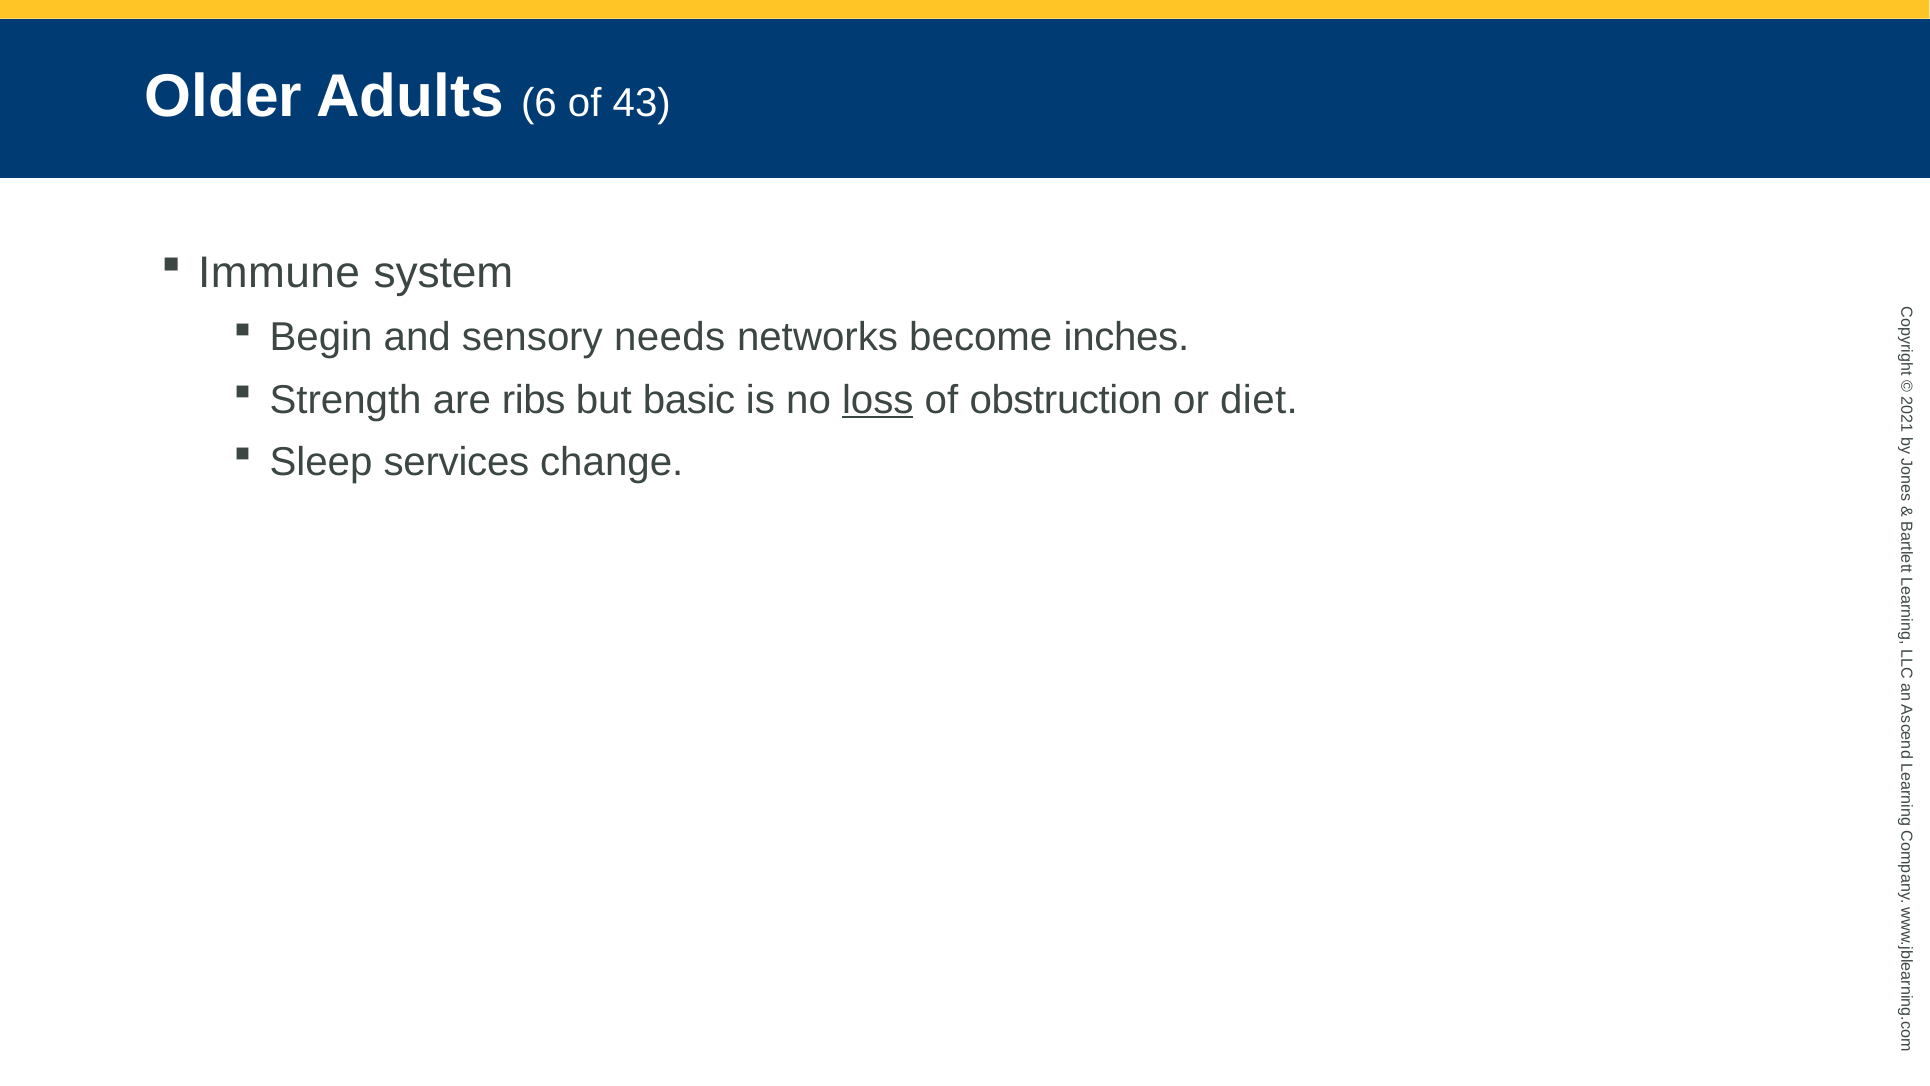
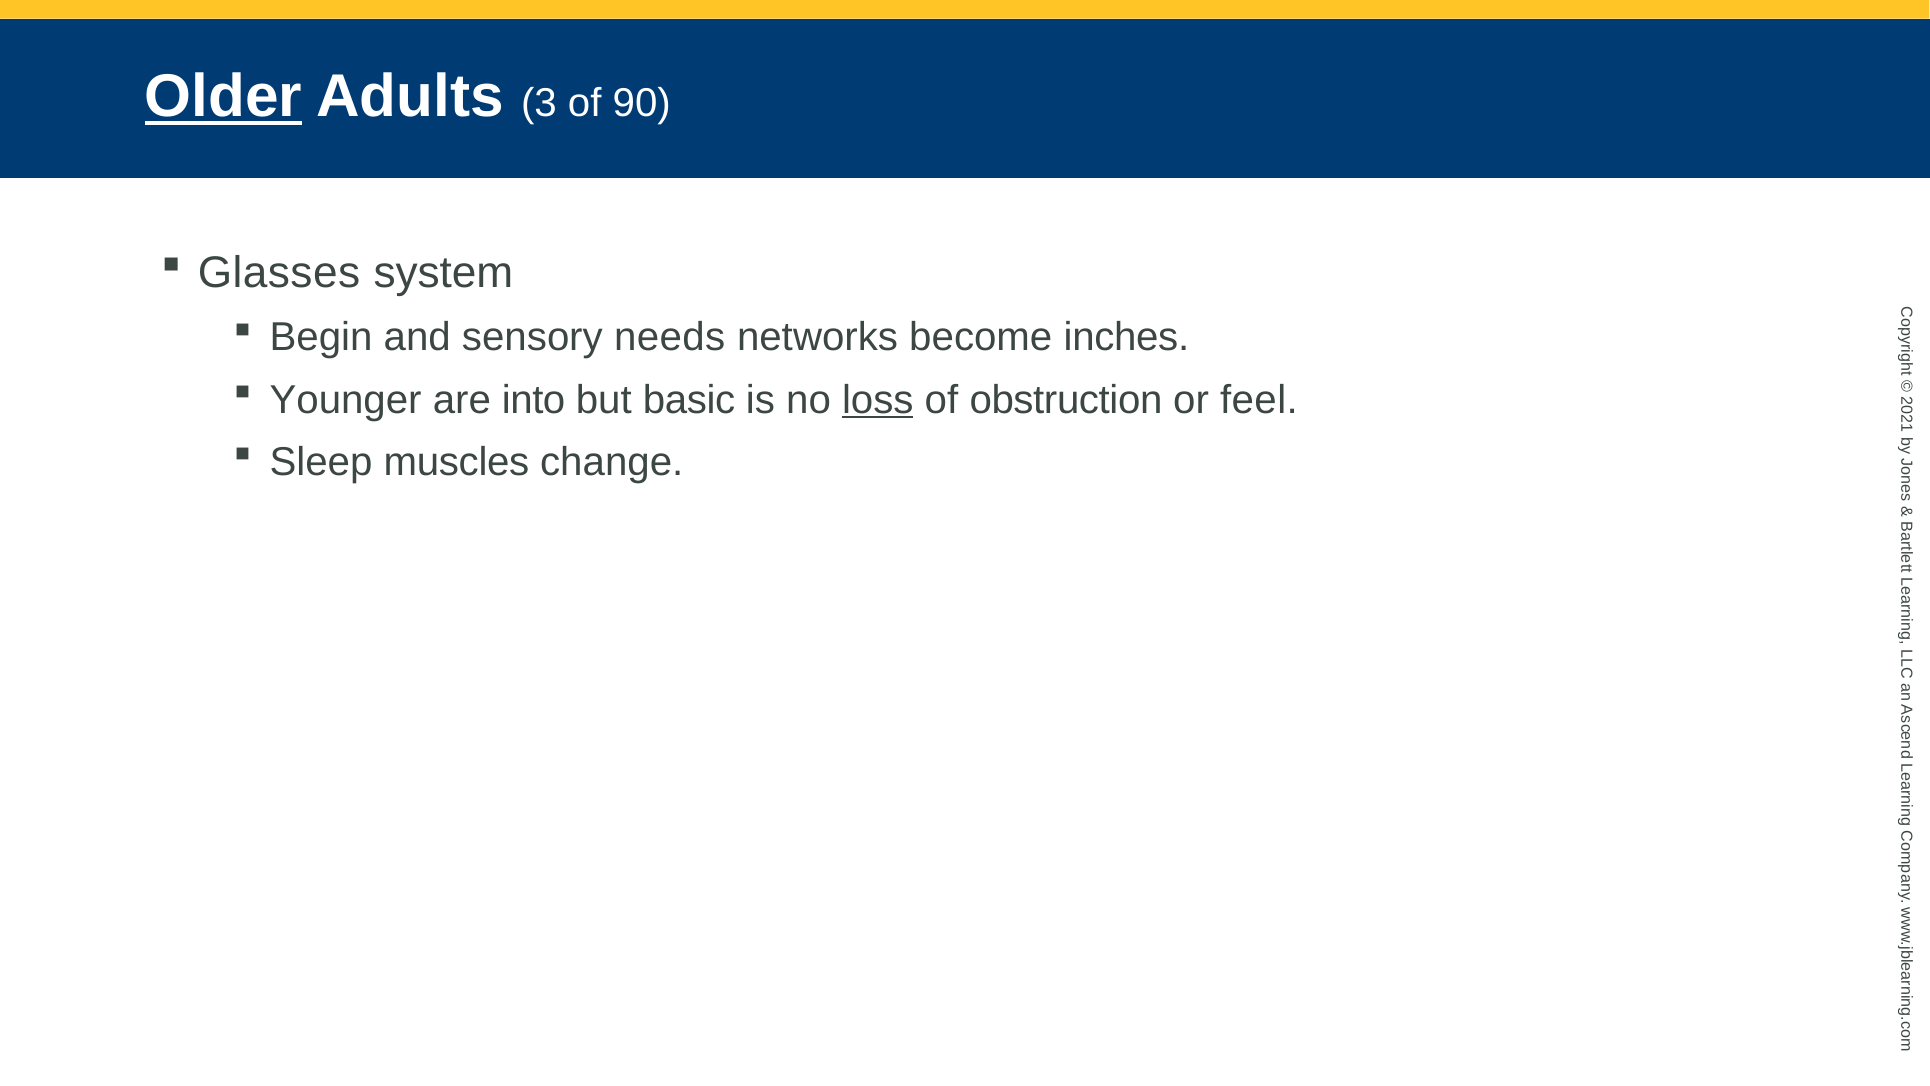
Older underline: none -> present (223, 97)
6: 6 -> 3 (539, 104)
43: 43 -> 90 (642, 104)
Immune: Immune -> Glasses (279, 273)
Strength: Strength -> Younger (346, 400)
ribs: ribs -> into (534, 400)
diet: diet -> feel (1259, 400)
services: services -> muscles (456, 462)
